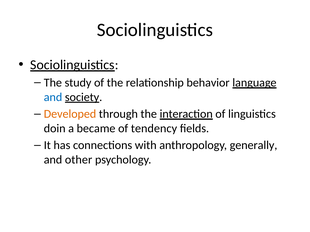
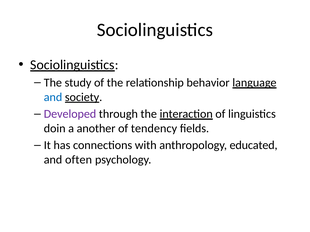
Developed colour: orange -> purple (70, 114)
became: became -> another (96, 129)
generally: generally -> educated (254, 146)
other: other -> often (79, 160)
